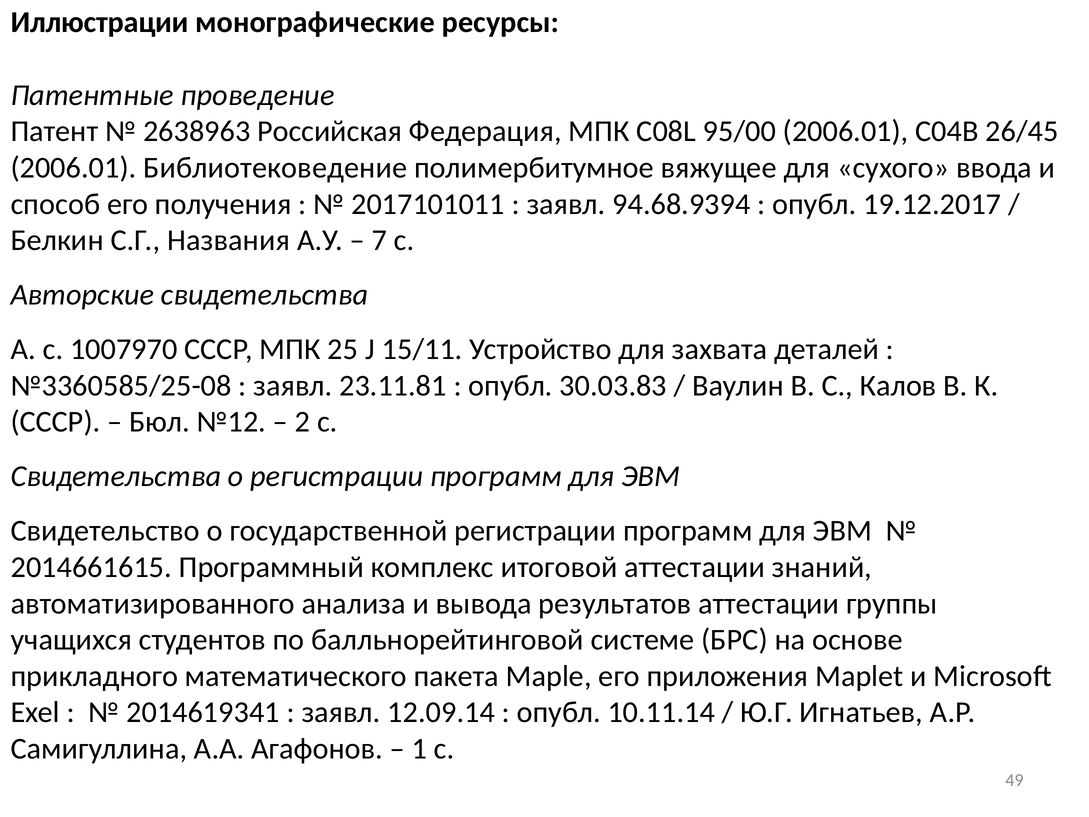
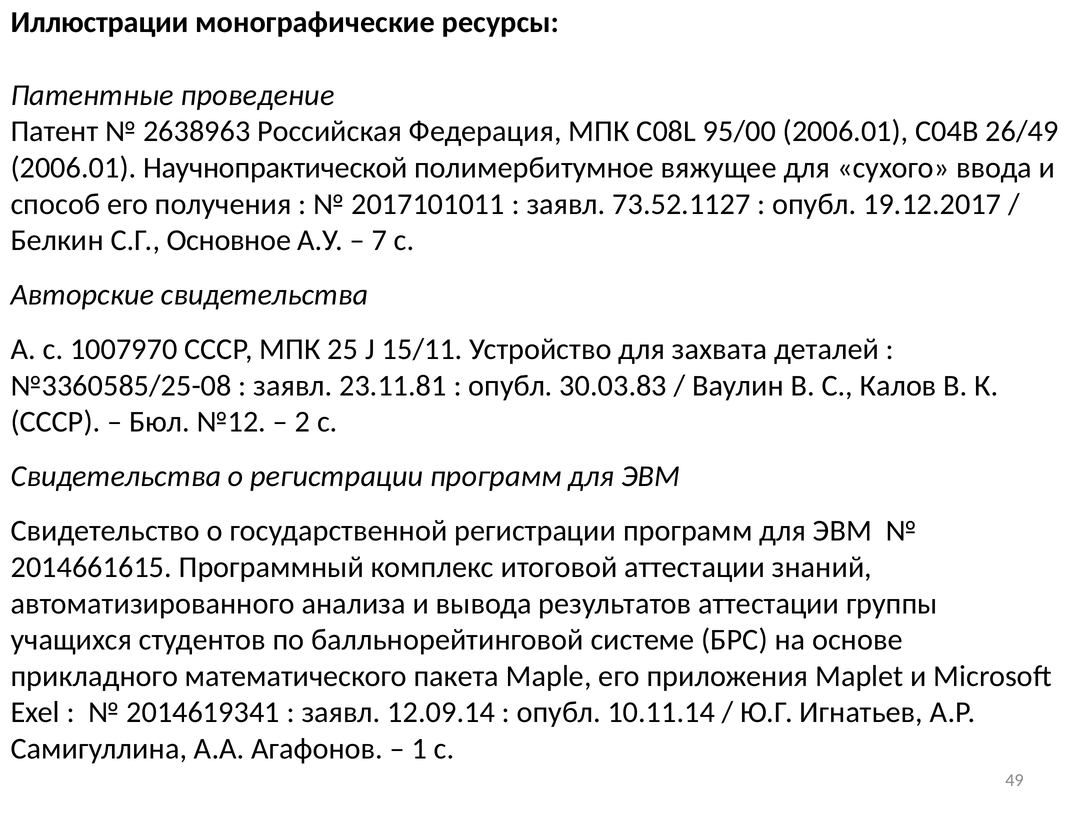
26/45: 26/45 -> 26/49 (1022, 131)
Библиотековедение: Библиотековедение -> Научнопрактической (275, 168)
94.68.9394: 94.68.9394 -> 73.52.1127 (681, 204)
Названия: Названия -> Основное (229, 240)
